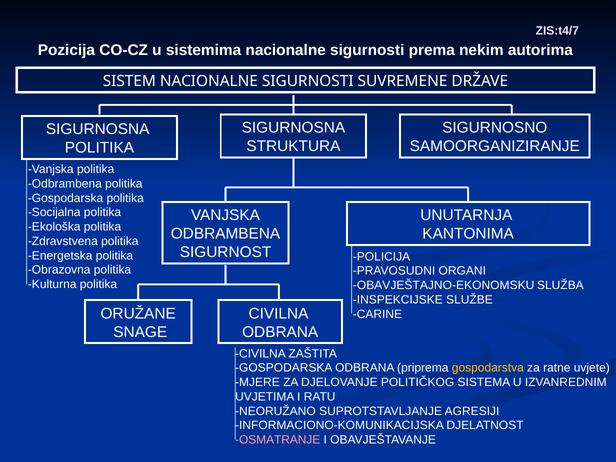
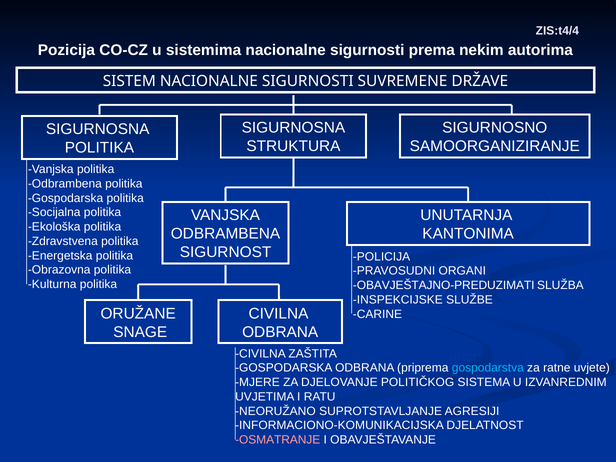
ZIS:t4/7: ZIS:t4/7 -> ZIS:t4/4 (557, 31)
OBAVJEŠTAJNO-EKONOMSKU: OBAVJEŠTAJNO-EKONOMSKU -> OBAVJEŠTAJNO-PREDUZIMATI (444, 285)
gospodarstva colour: yellow -> light blue (488, 368)
